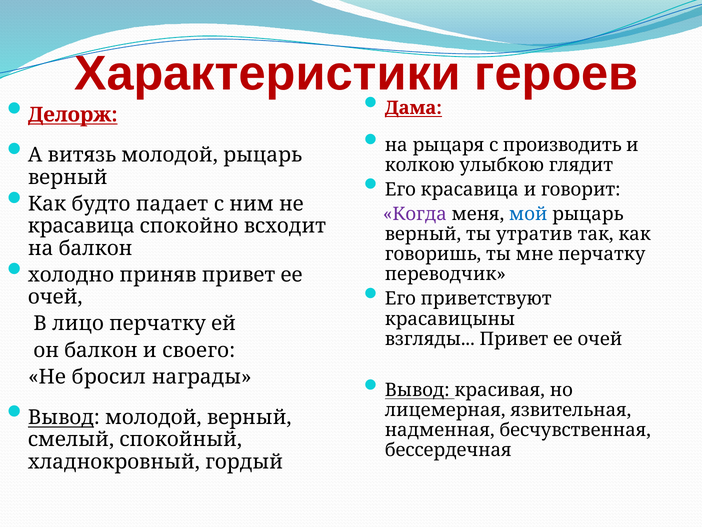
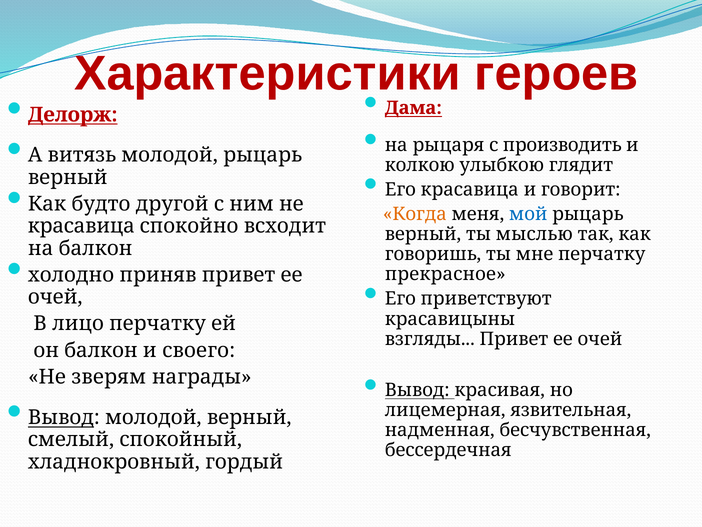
падает: падает -> другой (172, 204)
Когда colour: purple -> orange (415, 214)
утратив: утратив -> мыслью (534, 234)
переводчик: переводчик -> прекрасное (445, 274)
бросил: бросил -> зверям (109, 377)
